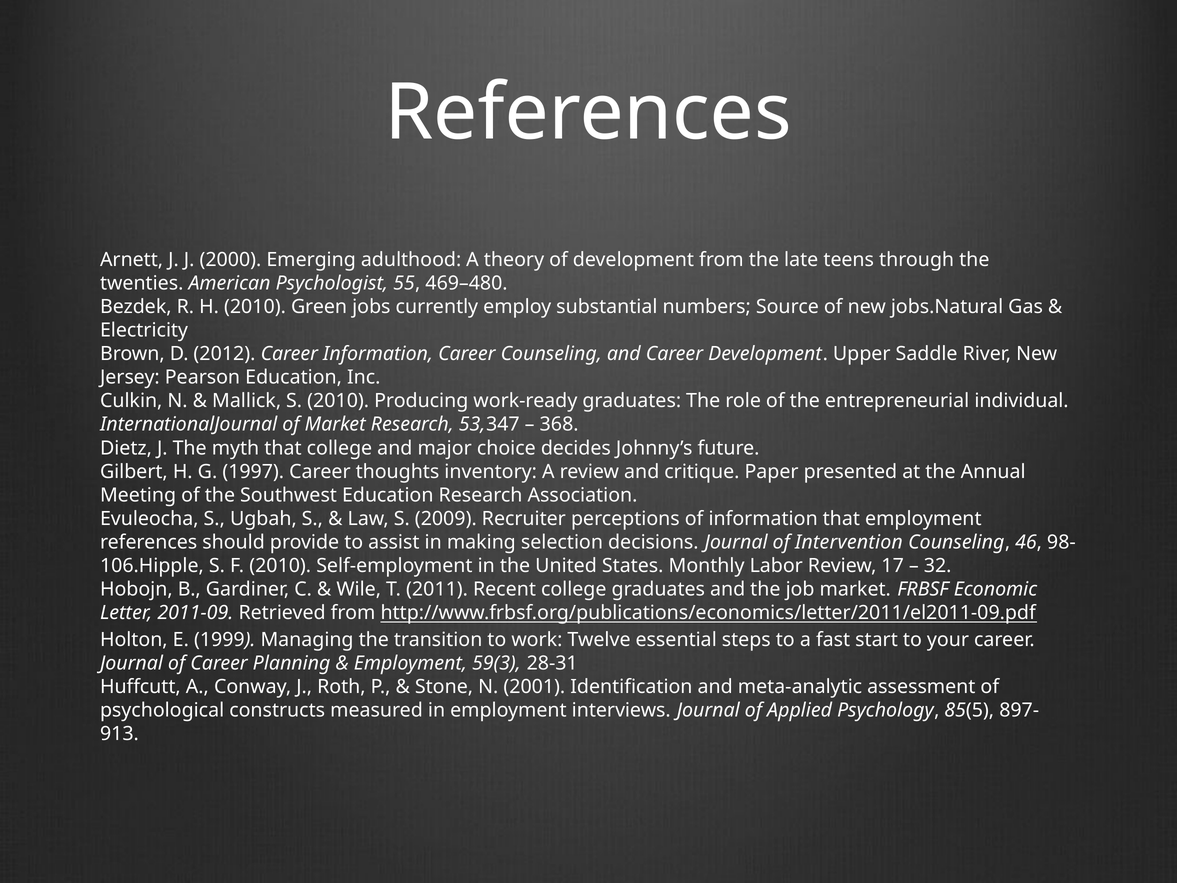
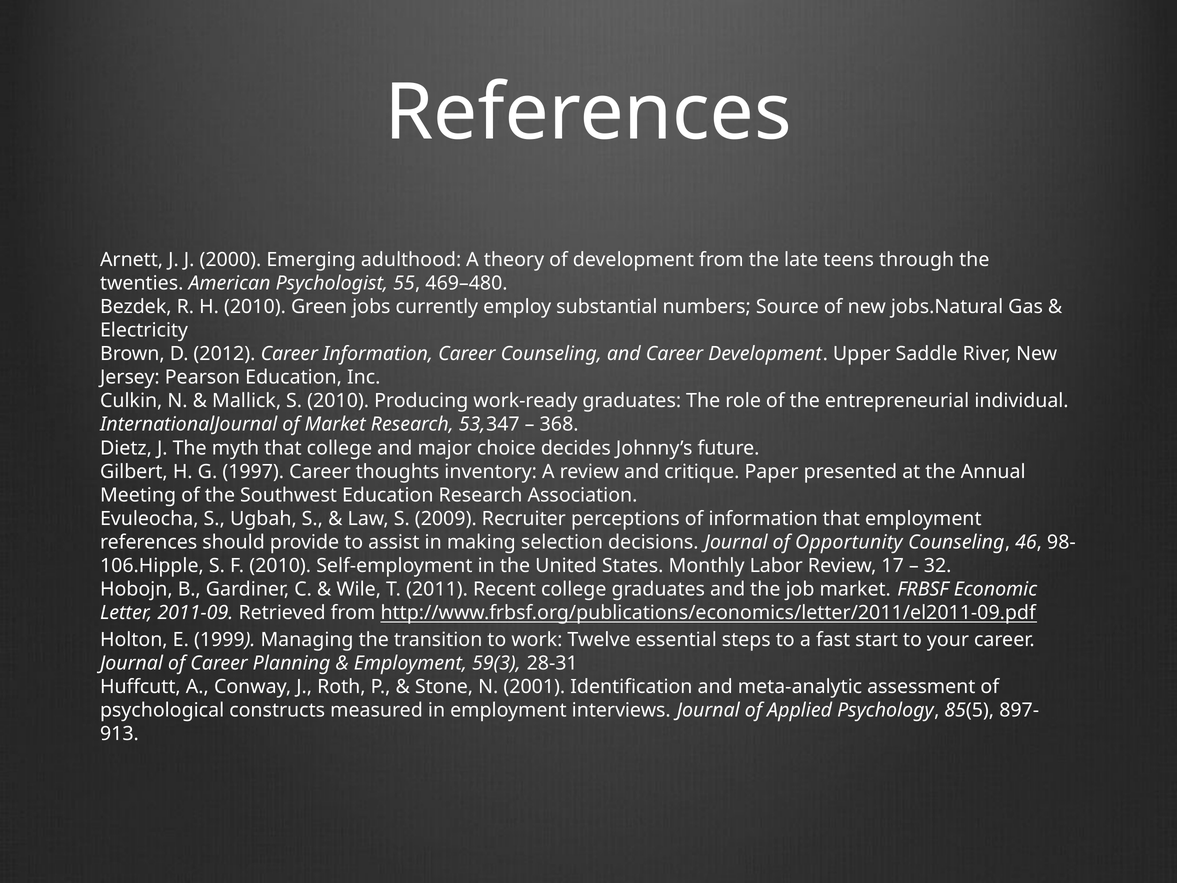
Intervention: Intervention -> Opportunity (849, 542)
